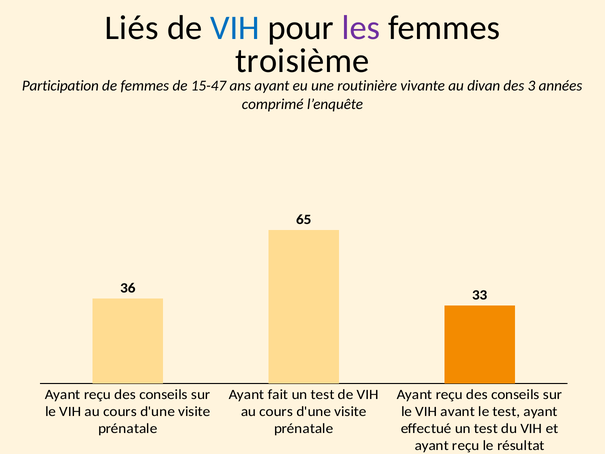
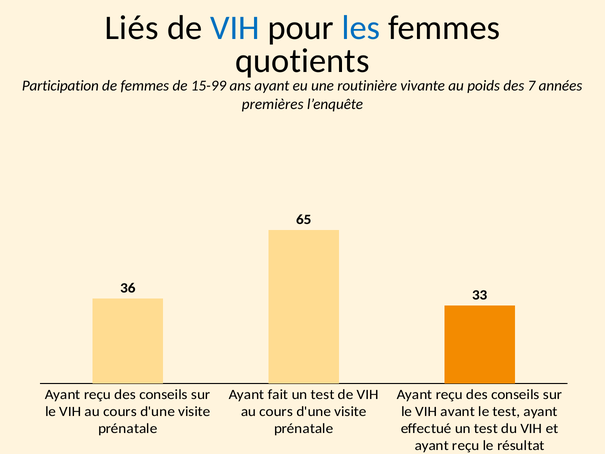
les colour: purple -> blue (361, 28)
troisième: troisième -> quotients (302, 61)
15-47: 15-47 -> 15-99 (209, 86)
divan: divan -> poids (484, 86)
3: 3 -> 7 (531, 86)
comprimé: comprimé -> premières (273, 104)
